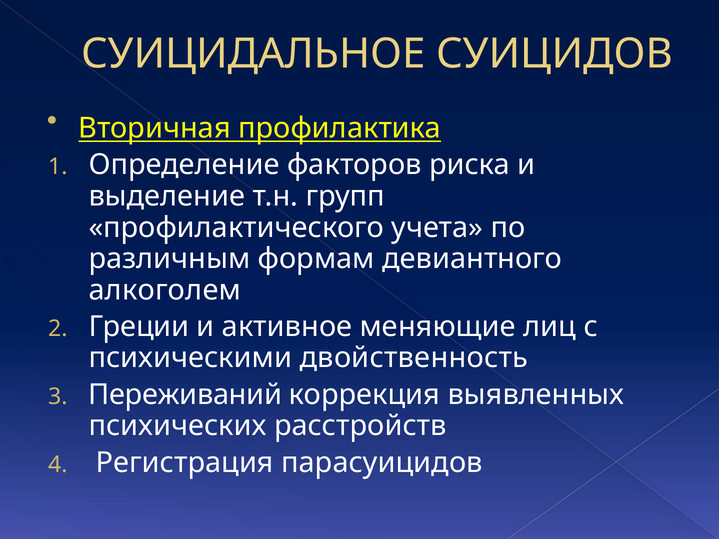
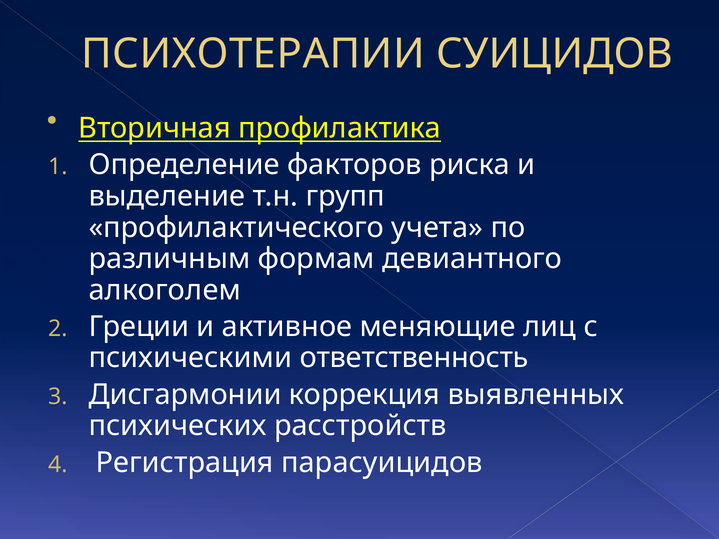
СУИЦИДАЛЬНОЕ: СУИЦИДАЛЬНОЕ -> ПСИХОТЕРАПИИ (253, 54)
двойственность: двойственность -> ответственность (414, 358)
Переживаний: Переживаний -> Дисгармонии (185, 395)
